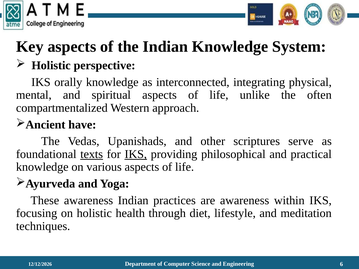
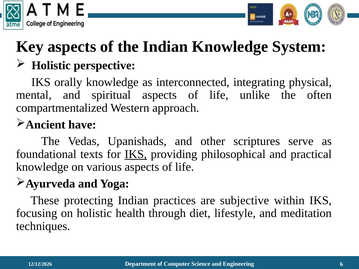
texts underline: present -> none (92, 154)
These awareness: awareness -> protecting (88, 201)
are awareness: awareness -> subjective (245, 201)
